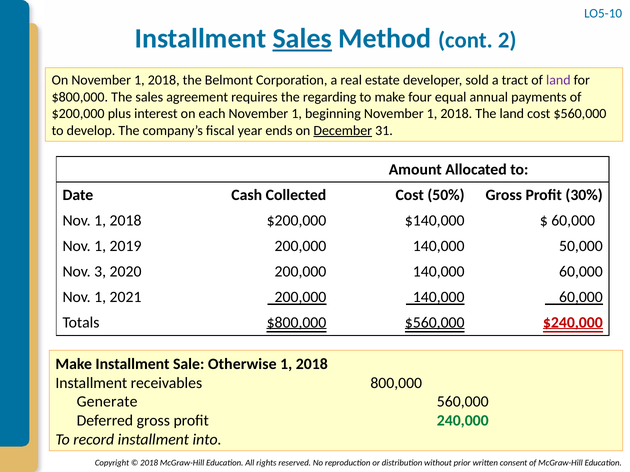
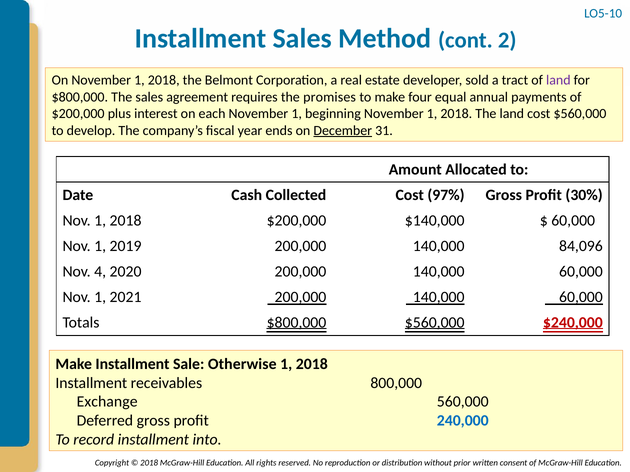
Sales underline: present -> none (302, 38)
regarding: regarding -> promises (330, 97)
50%: 50% -> 97% (446, 195)
50,000: 50,000 -> 84,096 (581, 246)
3: 3 -> 4 (100, 272)
Generate: Generate -> Exchange (107, 402)
240,000 colour: green -> blue (463, 421)
